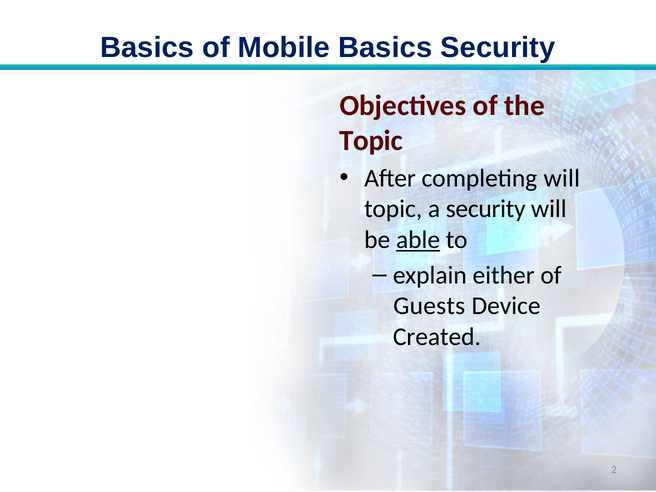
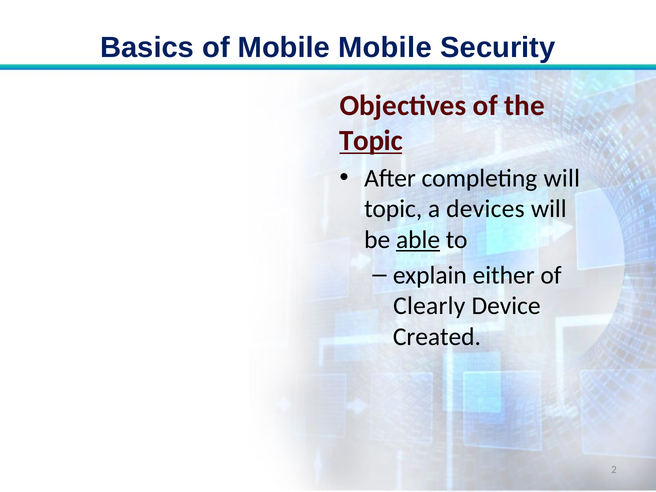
Mobile Basics: Basics -> Mobile (385, 47)
Topic underline: none -> present (371, 141)
a security: security -> devices (485, 209)
Guests: Guests -> Clearly (429, 306)
